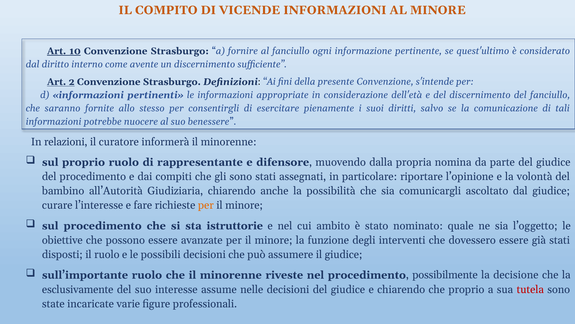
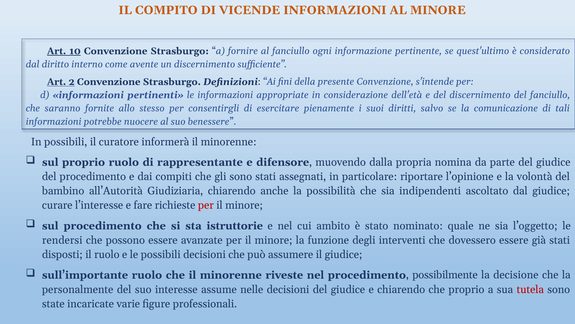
In relazioni: relazioni -> possibili (66, 142)
comunicargli: comunicargli -> indipendenti (430, 191)
per colour: orange -> red (206, 205)
obiettive: obiettive -> rendersi (62, 240)
esclusivamente: esclusivamente -> personalmente (78, 289)
